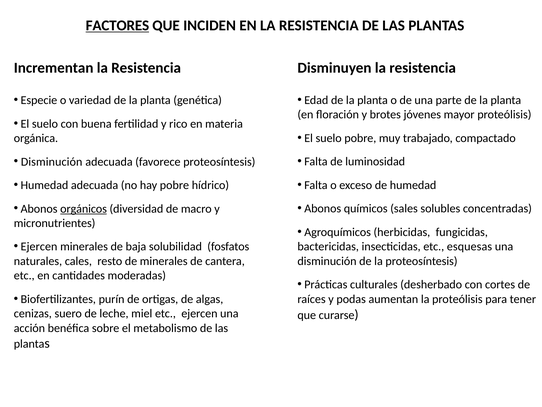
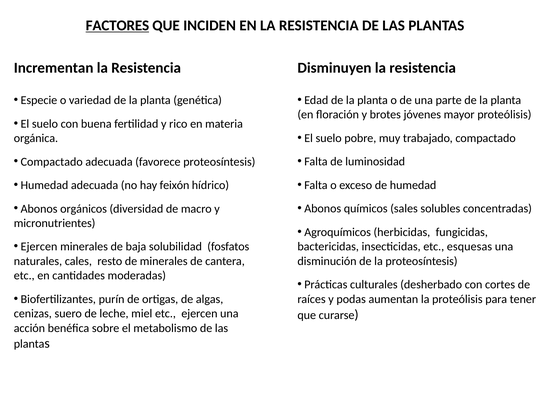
Disminución: Disminución -> Compactado (52, 162)
hay pobre: pobre -> feixón (174, 185)
orgánicos underline: present -> none (84, 208)
